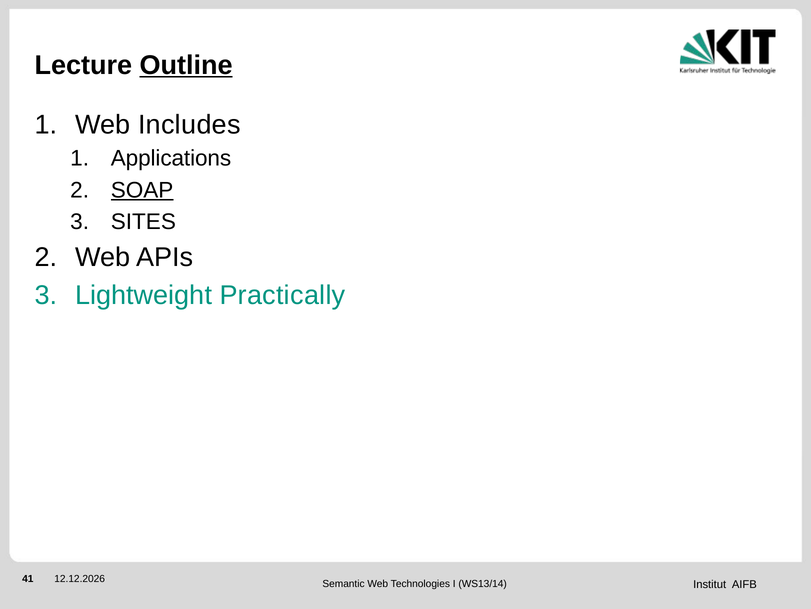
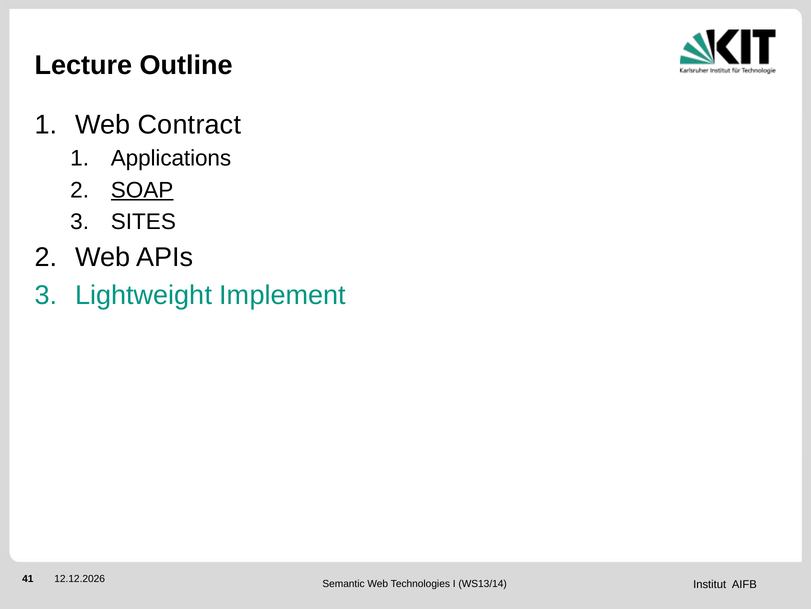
Outline underline: present -> none (186, 65)
Includes: Includes -> Contract (189, 124)
Practically: Practically -> Implement (283, 295)
